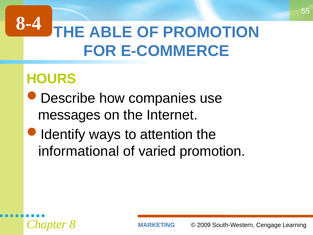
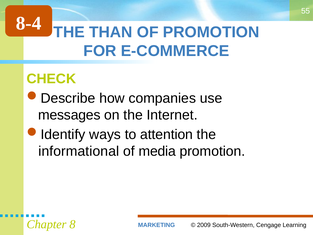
ABLE: ABLE -> THAN (111, 32)
HOURS: HOURS -> CHECK (51, 79)
varied: varied -> media (157, 151)
